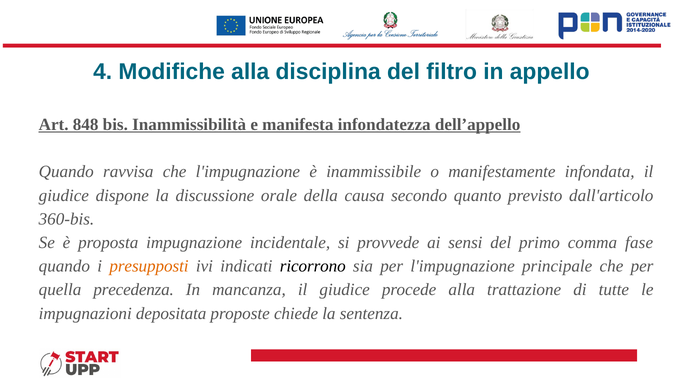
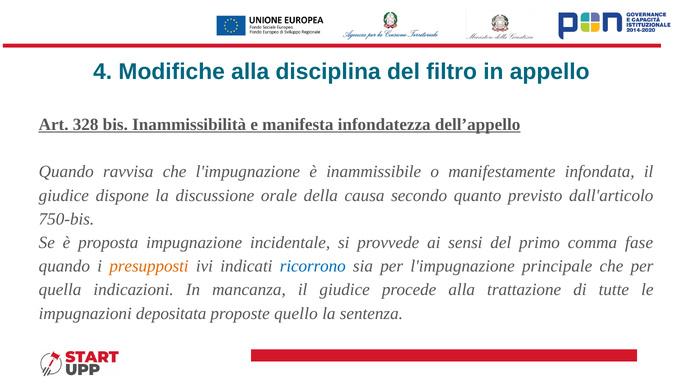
848: 848 -> 328 (86, 125)
360-bis: 360-bis -> 750-bis (66, 219)
ricorrono colour: black -> blue (313, 266)
precedenza: precedenza -> indicazioni (134, 290)
chiede: chiede -> quello (296, 313)
